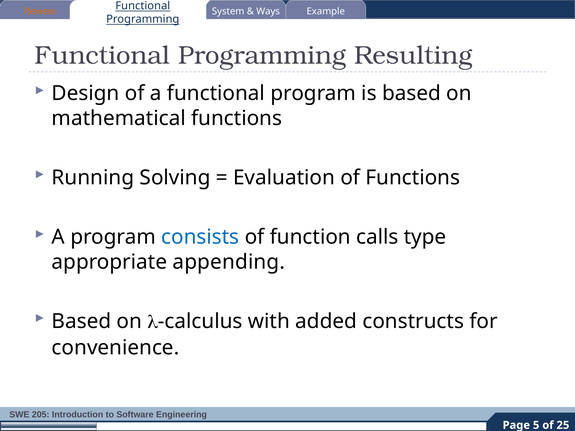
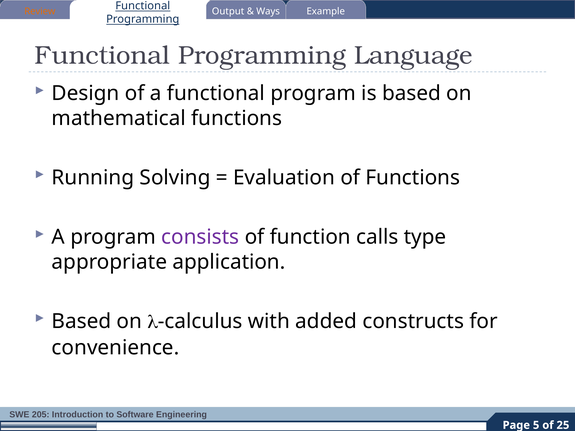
System: System -> Output (228, 11)
Resulting: Resulting -> Language (413, 55)
consists colour: blue -> purple (200, 237)
appending: appending -> application (229, 262)
